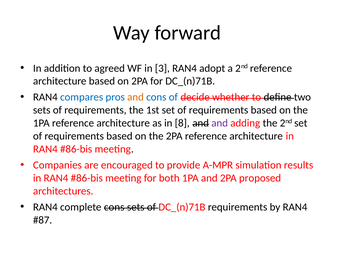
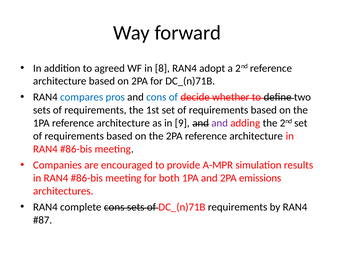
3: 3 -> 8 (162, 68)
and colour: orange -> black (136, 97)
8: 8 -> 9 (182, 123)
proposed: proposed -> emissions (260, 178)
